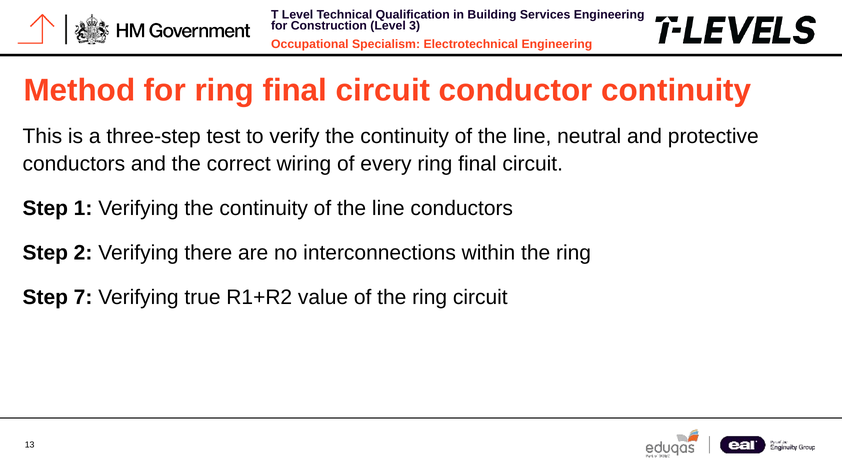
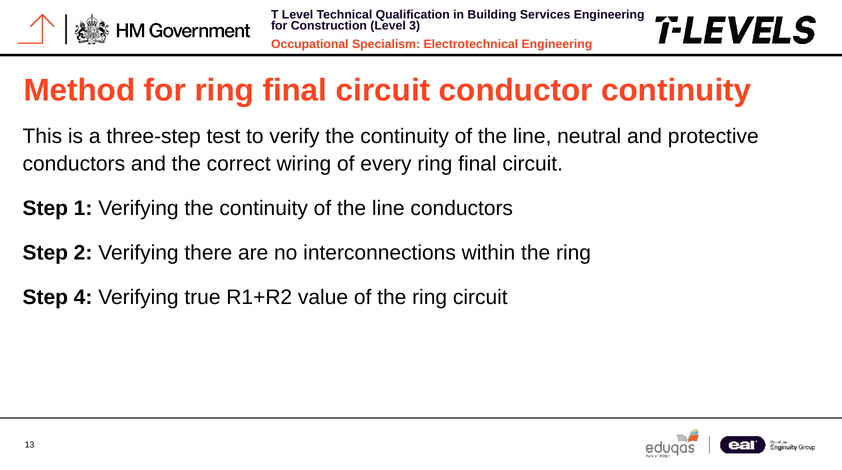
7: 7 -> 4 (83, 298)
